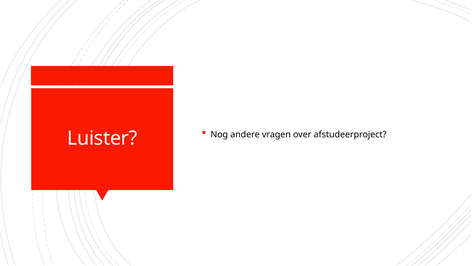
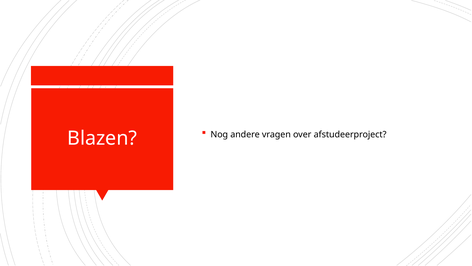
Luister: Luister -> Blazen (102, 138)
